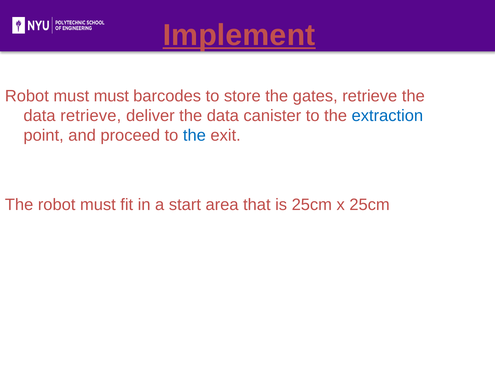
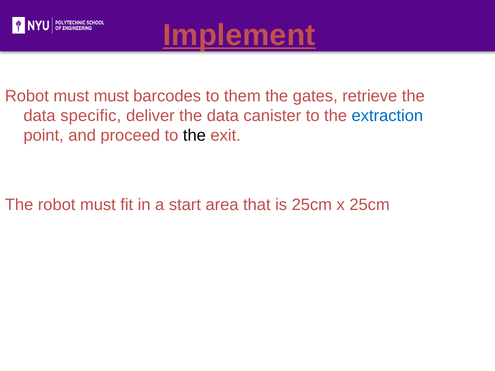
store: store -> them (242, 96)
data retrieve: retrieve -> specific (91, 116)
the colour: blue -> black (194, 136)
